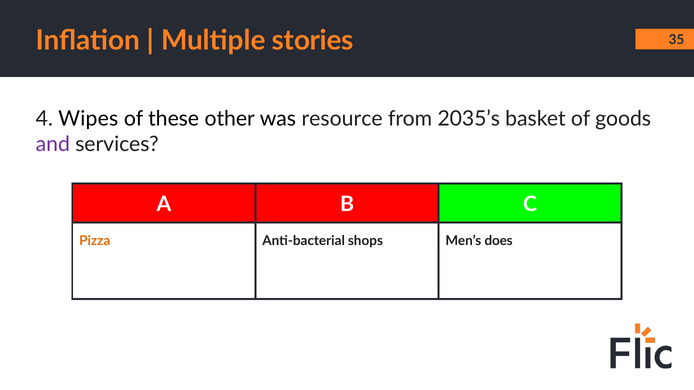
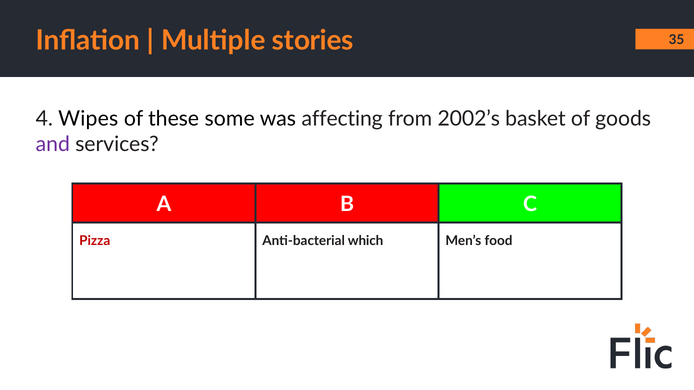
other: other -> some (230, 119)
resource: resource -> affecting (342, 119)
2035’s: 2035’s -> 2002’s (469, 119)
Pizza colour: orange -> red (95, 241)
shops: shops -> which (366, 241)
does: does -> food (499, 241)
